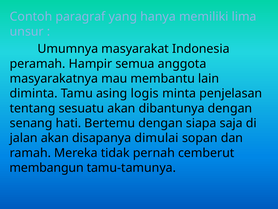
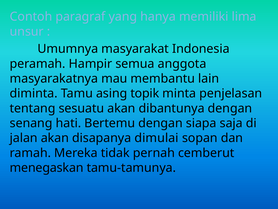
logis: logis -> topik (145, 93)
membangun: membangun -> menegaskan (47, 167)
